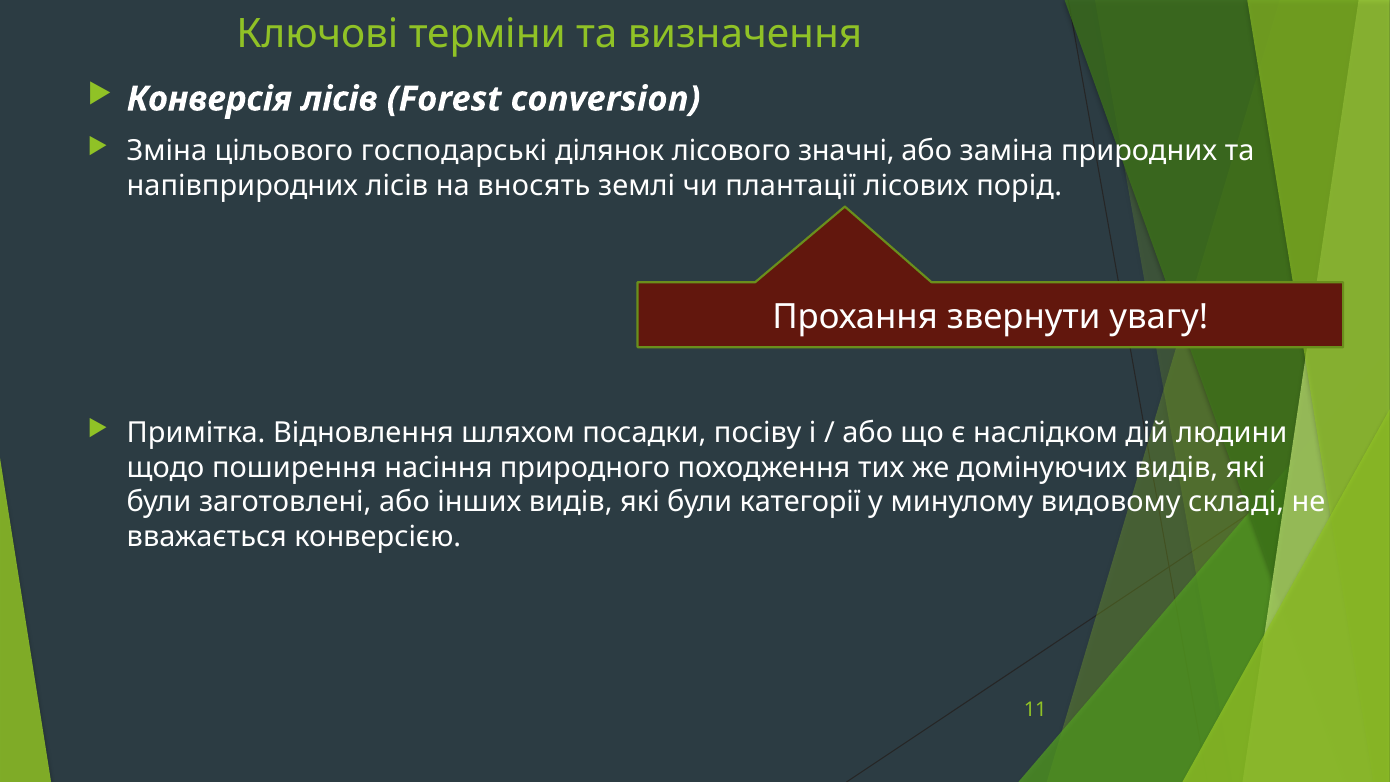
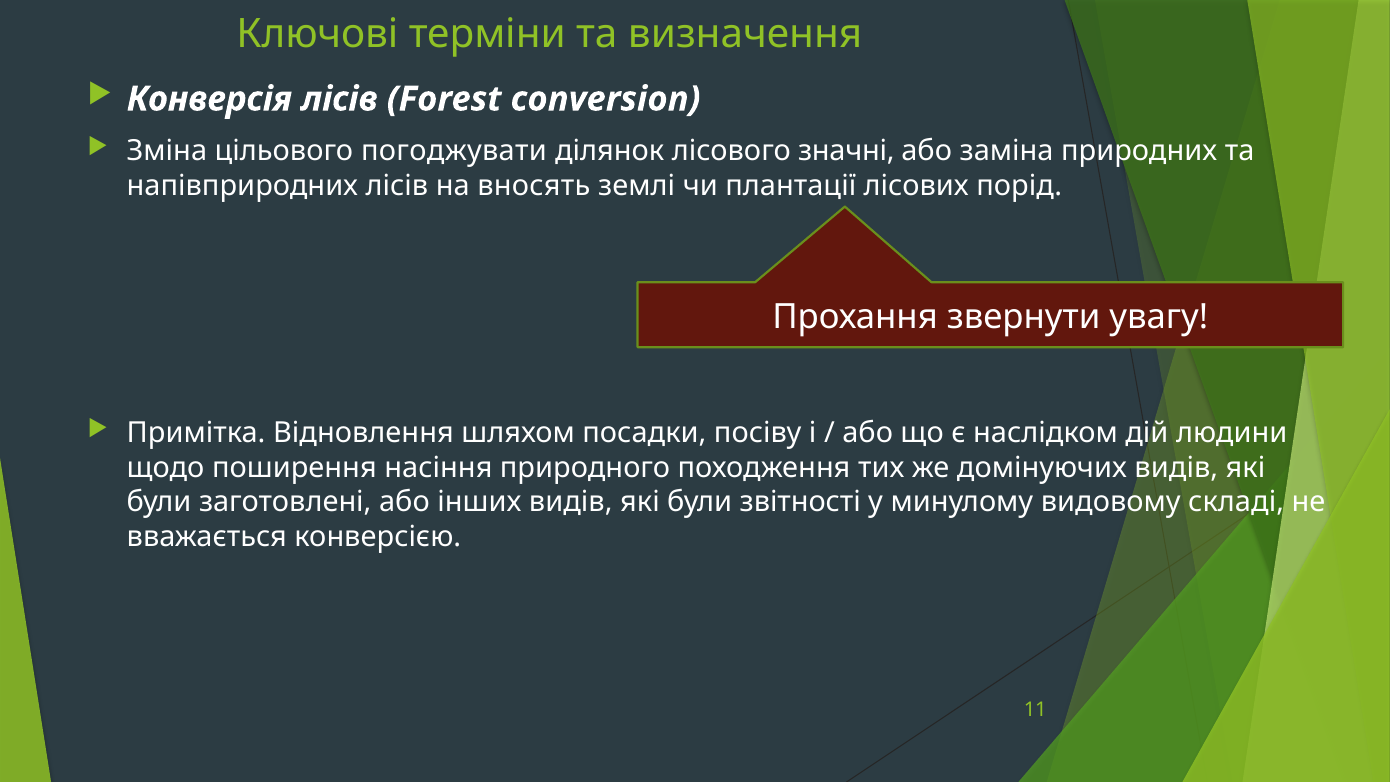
господарські: господарські -> погоджувати (454, 151)
категорії: категорії -> звітності (800, 502)
